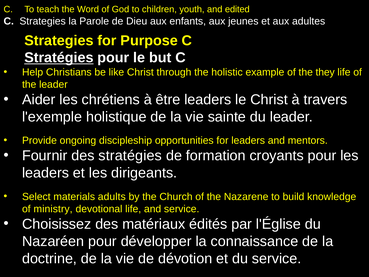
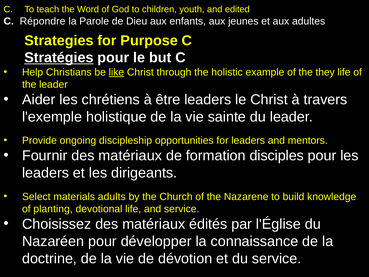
C Strategies: Strategies -> Répondre (43, 21)
like underline: none -> present (116, 72)
Fournir des stratégies: stratégies -> matériaux (130, 156)
croyants: croyants -> disciples (277, 156)
ministry: ministry -> planting (53, 209)
